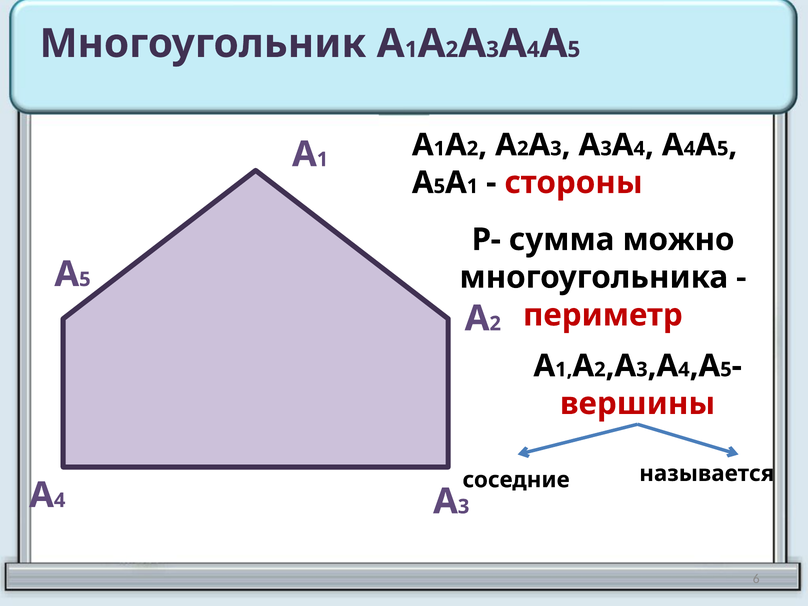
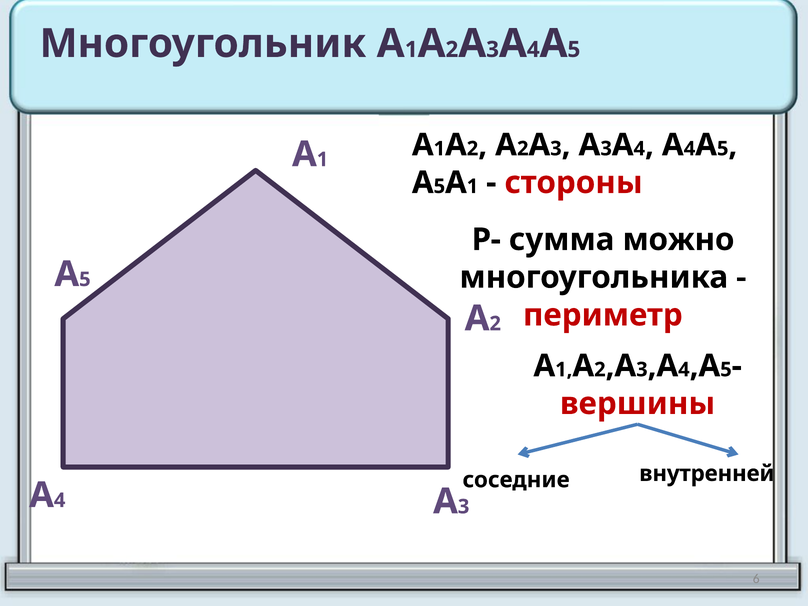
называется: называется -> внутренней (707, 474)
